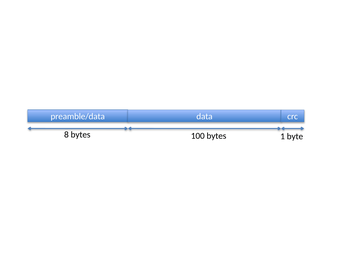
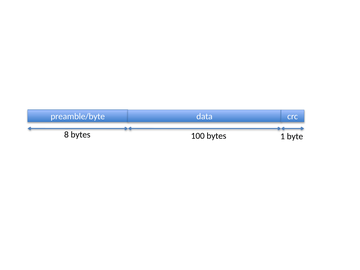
preamble/data: preamble/data -> preamble/byte (78, 116)
